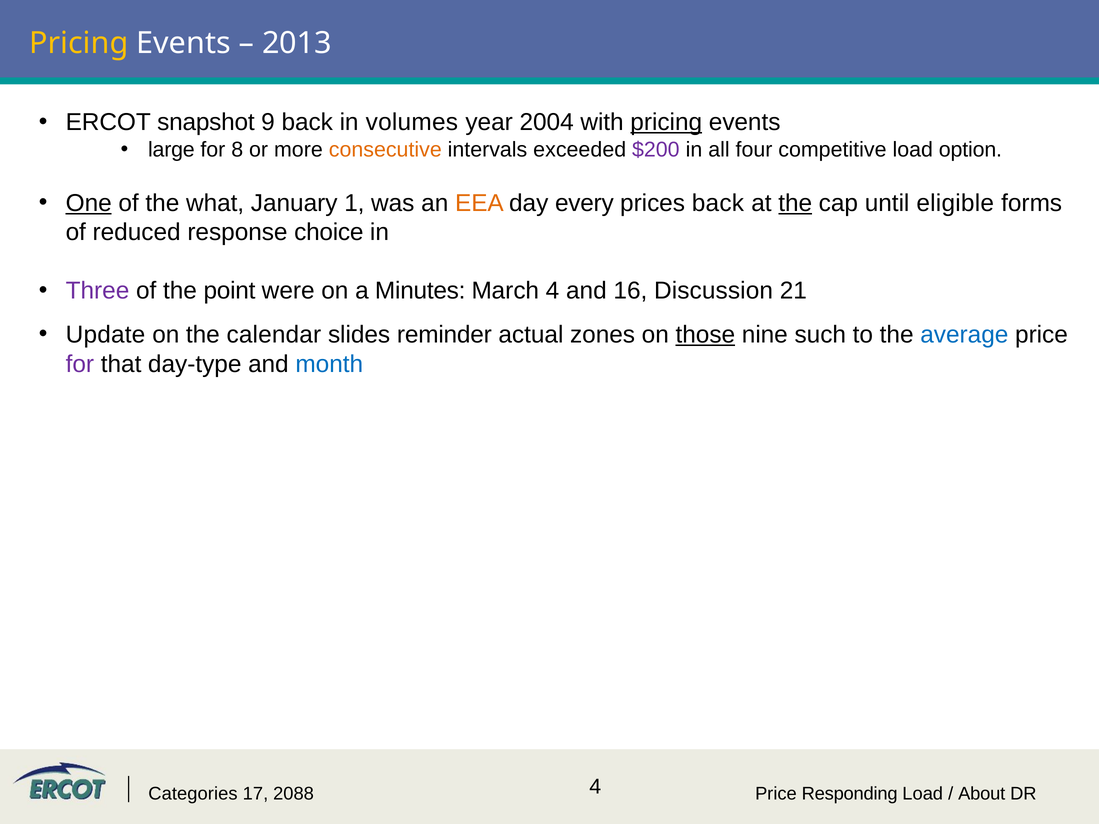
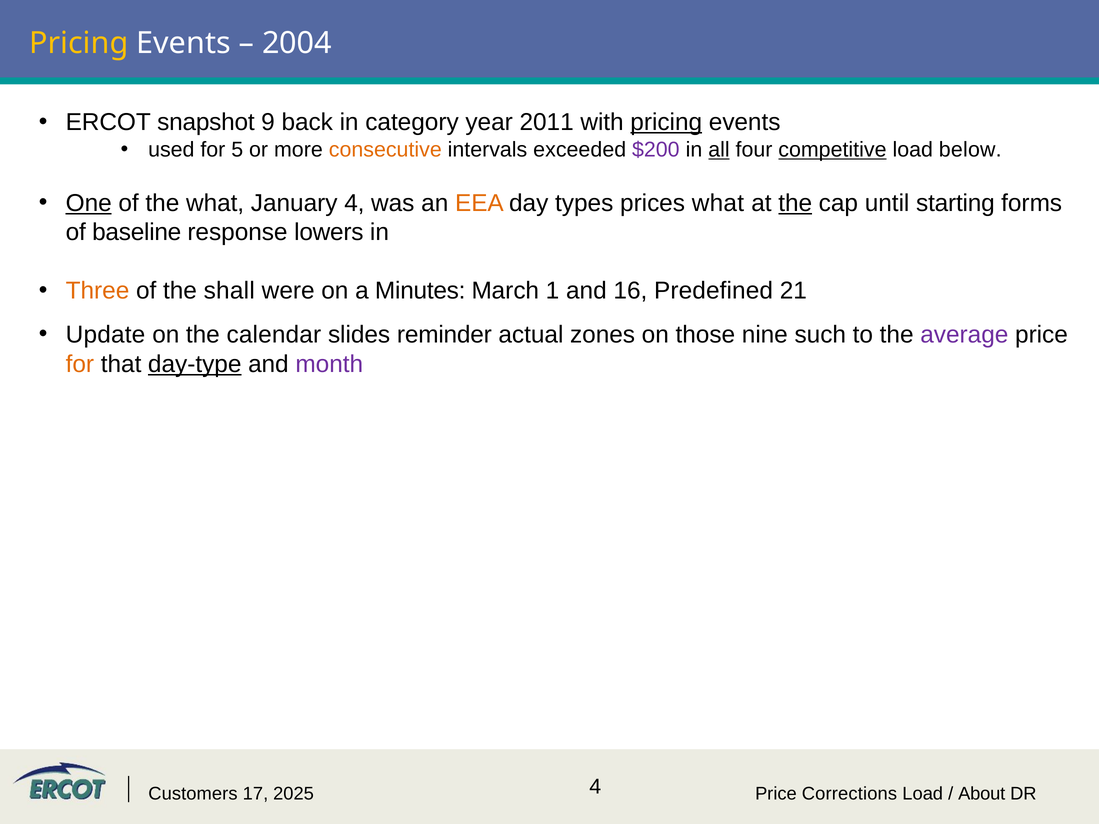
2013: 2013 -> 2004 (297, 43)
volumes: volumes -> category (412, 122)
2004: 2004 -> 2011 (547, 122)
large: large -> used (171, 150)
8: 8 -> 5 (237, 150)
all underline: none -> present (719, 150)
competitive underline: none -> present (832, 150)
option: option -> below (970, 150)
January 1: 1 -> 4 (354, 203)
every: every -> types (584, 203)
prices back: back -> what (718, 203)
eligible: eligible -> starting (955, 203)
reduced: reduced -> baseline (137, 232)
choice: choice -> lowers (329, 232)
Three colour: purple -> orange (98, 291)
point: point -> shall (229, 291)
March 4: 4 -> 1 (553, 291)
Discussion: Discussion -> Predefined (714, 291)
those underline: present -> none (705, 335)
average colour: blue -> purple (964, 335)
for colour: purple -> orange (80, 364)
day-type underline: none -> present (195, 364)
month colour: blue -> purple (329, 364)
Categories: Categories -> Customers (193, 794)
2088: 2088 -> 2025 (294, 794)
Responding: Responding -> Corrections (849, 794)
